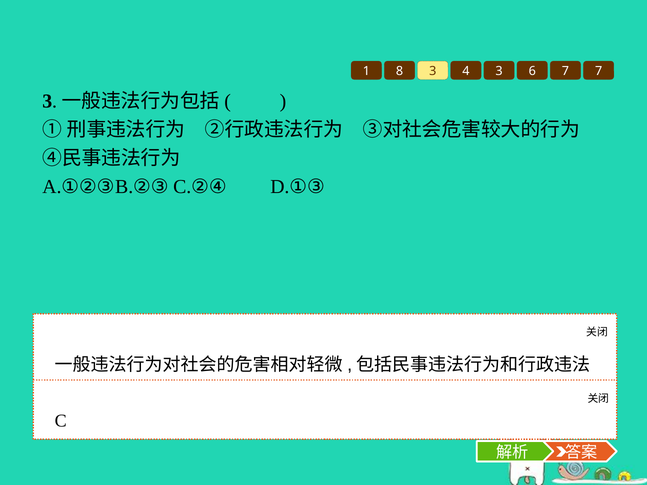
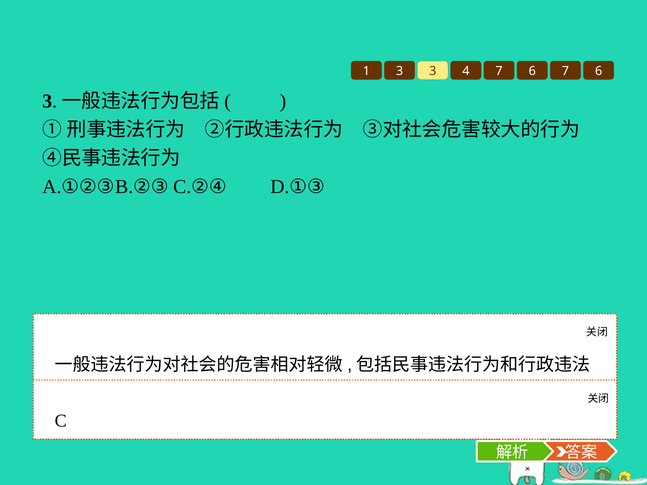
1 8: 8 -> 3 (400, 71)
4 3: 3 -> 7 (499, 71)
6 7 7: 7 -> 6 (599, 71)
